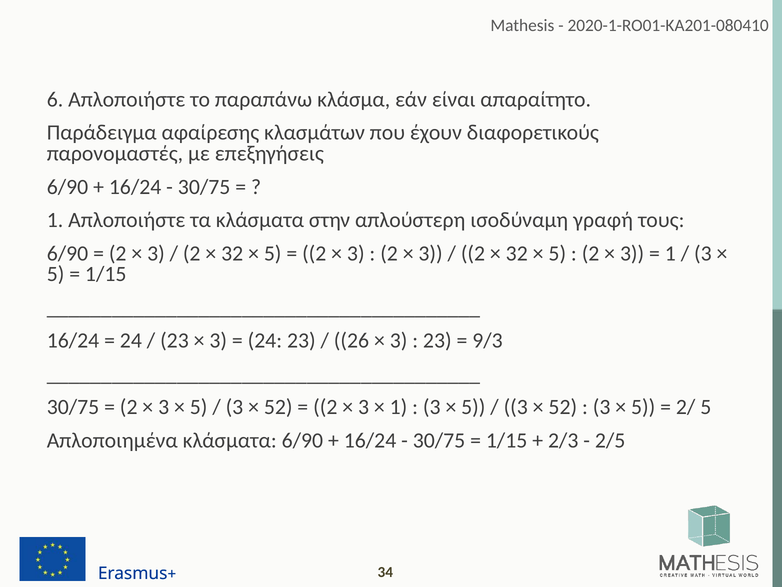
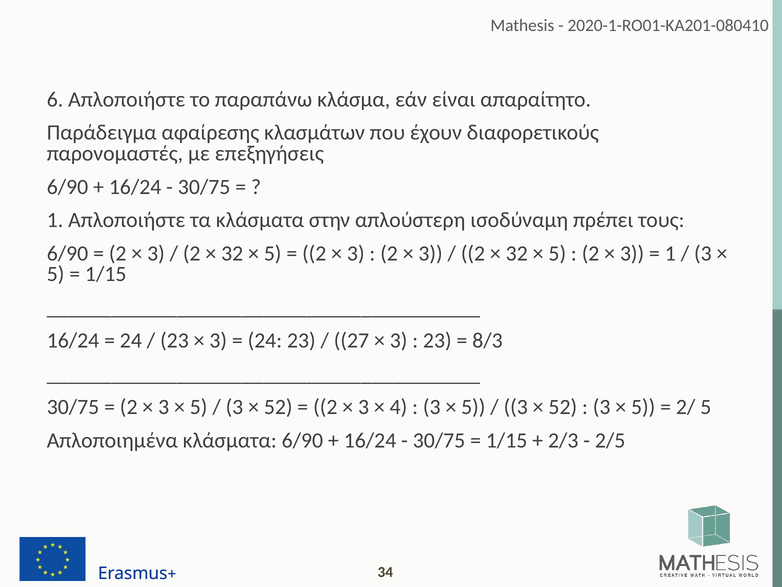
γραφή: γραφή -> πρέπει (603, 220)
26: 26 -> 27 (351, 340)
9/3: 9/3 -> 8/3 (488, 340)
1: 1 -> 4 (399, 407)
